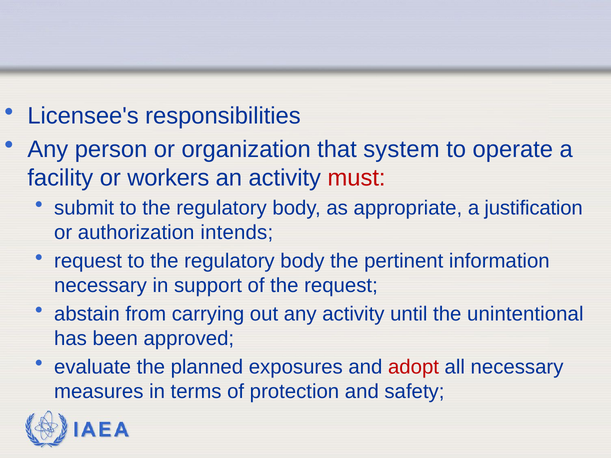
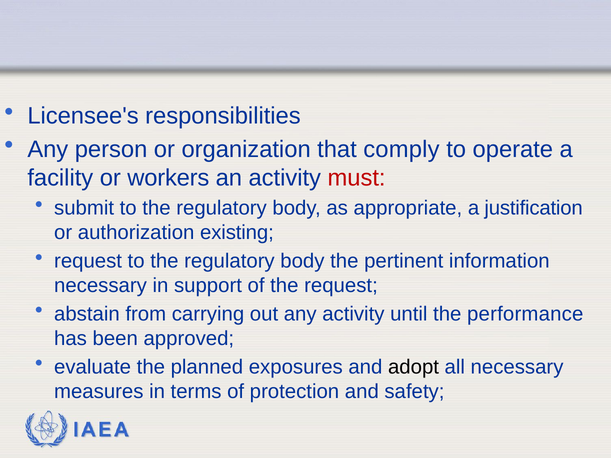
system: system -> comply (401, 149)
intends: intends -> existing (237, 233)
unintentional: unintentional -> performance (525, 314)
adopt colour: red -> black (413, 367)
